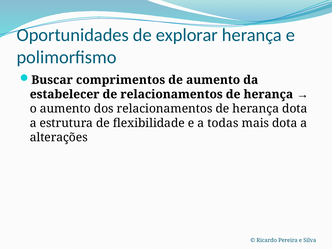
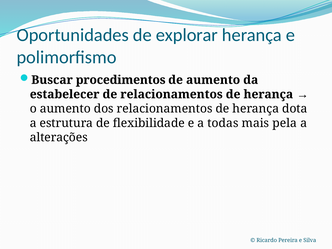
comprimentos: comprimentos -> procedimentos (121, 80)
mais dota: dota -> pela (285, 123)
